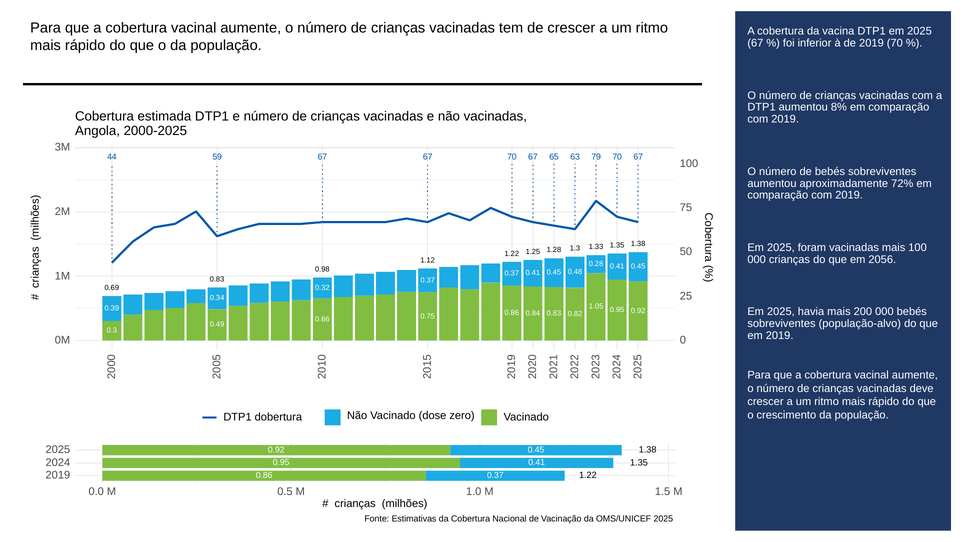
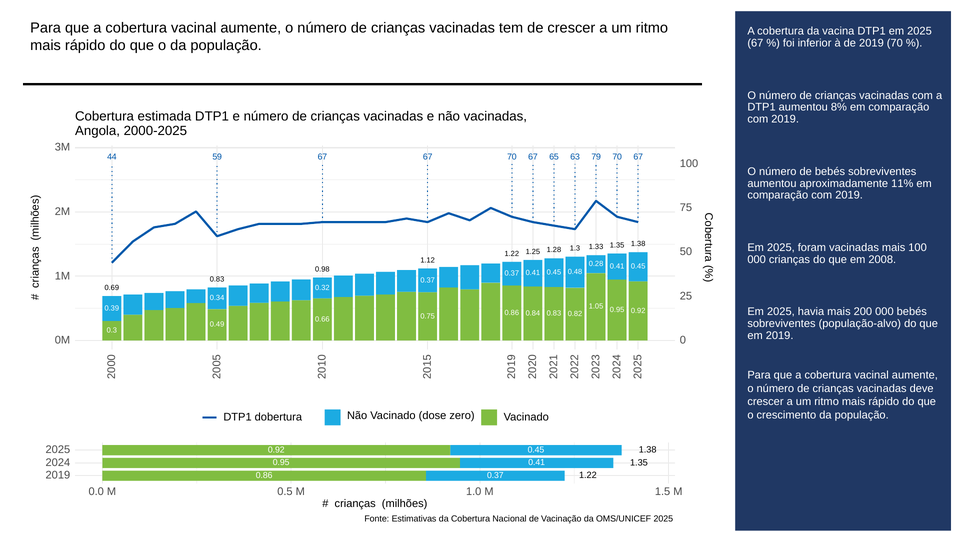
72%: 72% -> 11% (902, 183)
2056: 2056 -> 2008 (882, 259)
